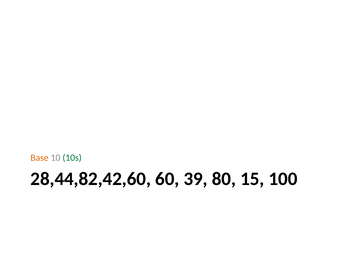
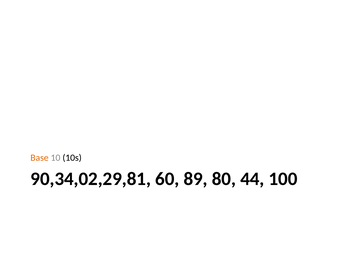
10s colour: green -> black (72, 158)
28,44,82,42,60: 28,44,82,42,60 -> 90,34,02,29,81 (91, 179)
39: 39 -> 89 (196, 179)
15: 15 -> 44 (252, 179)
